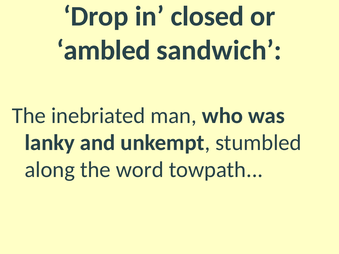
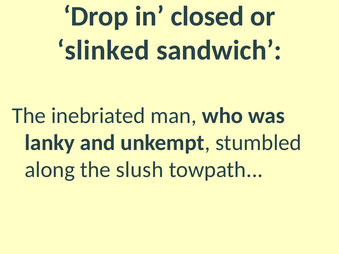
ambled: ambled -> slinked (103, 50)
word: word -> slush (140, 170)
